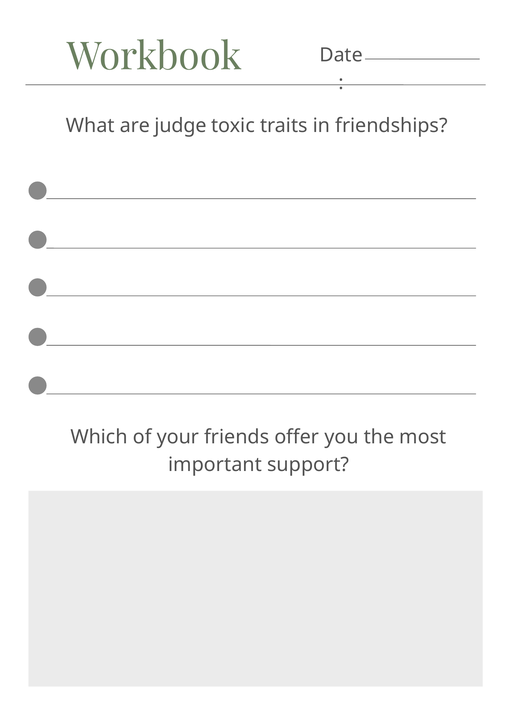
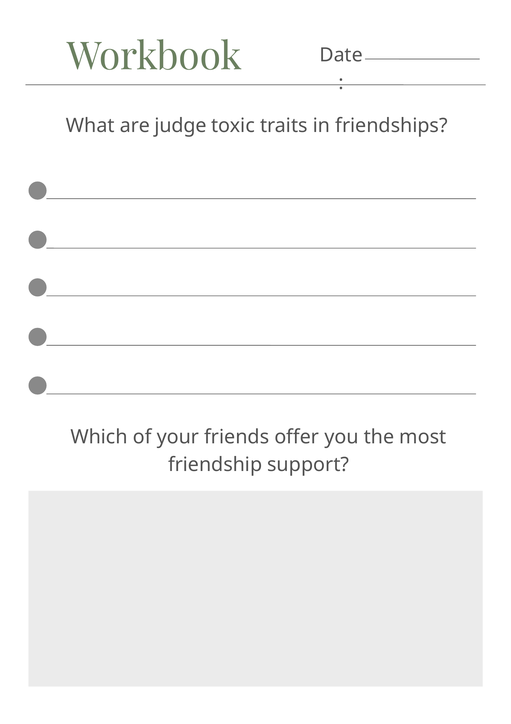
important: important -> friendship (215, 464)
